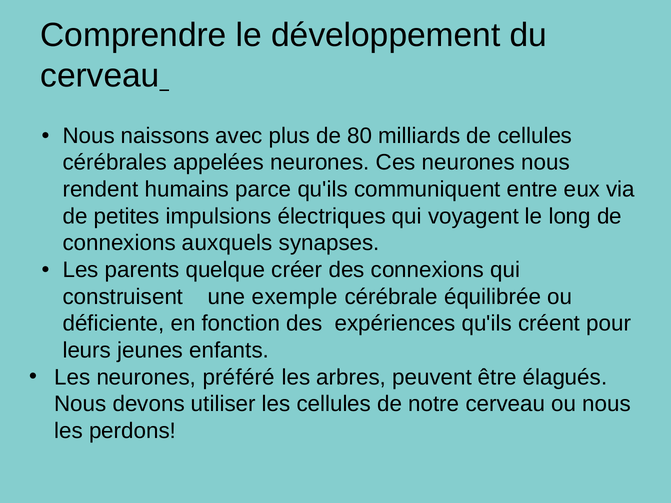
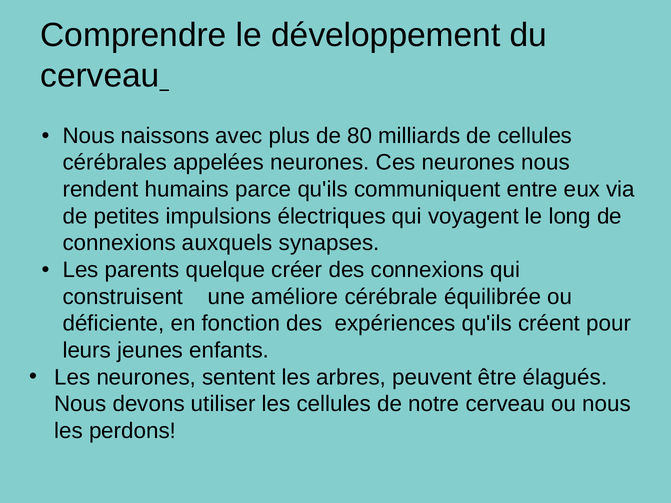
exemple: exemple -> améliore (295, 297)
préféré: préféré -> sentent (239, 377)
